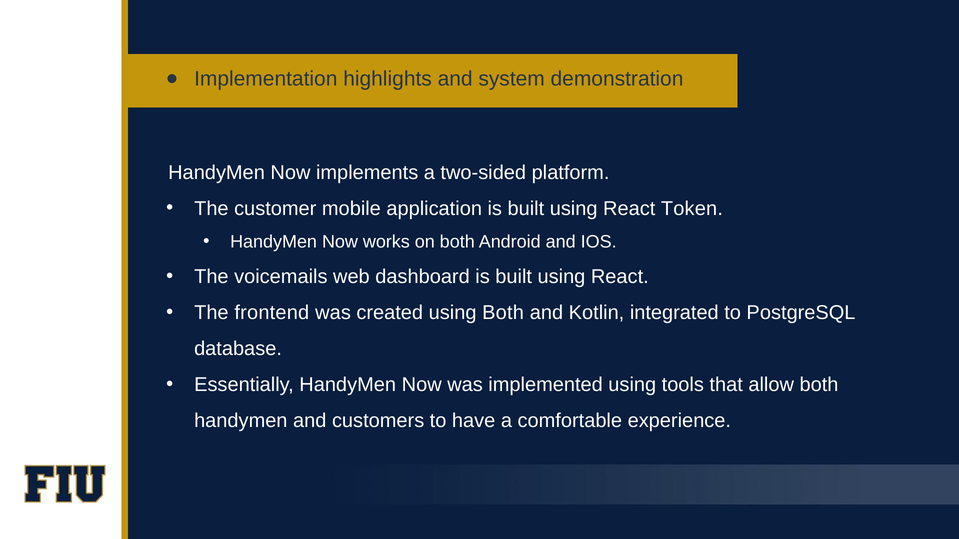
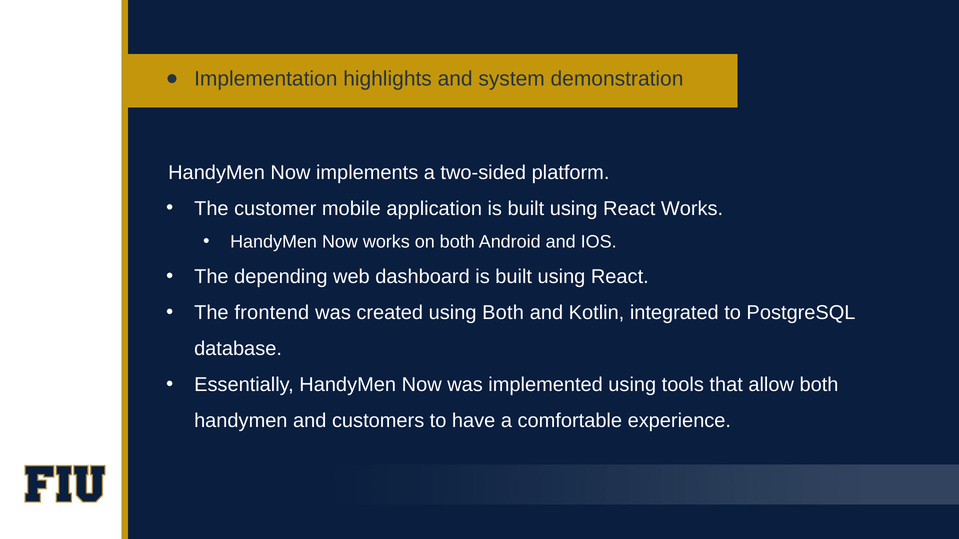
React Token: Token -> Works (692, 209)
voicemails: voicemails -> depending (281, 277)
